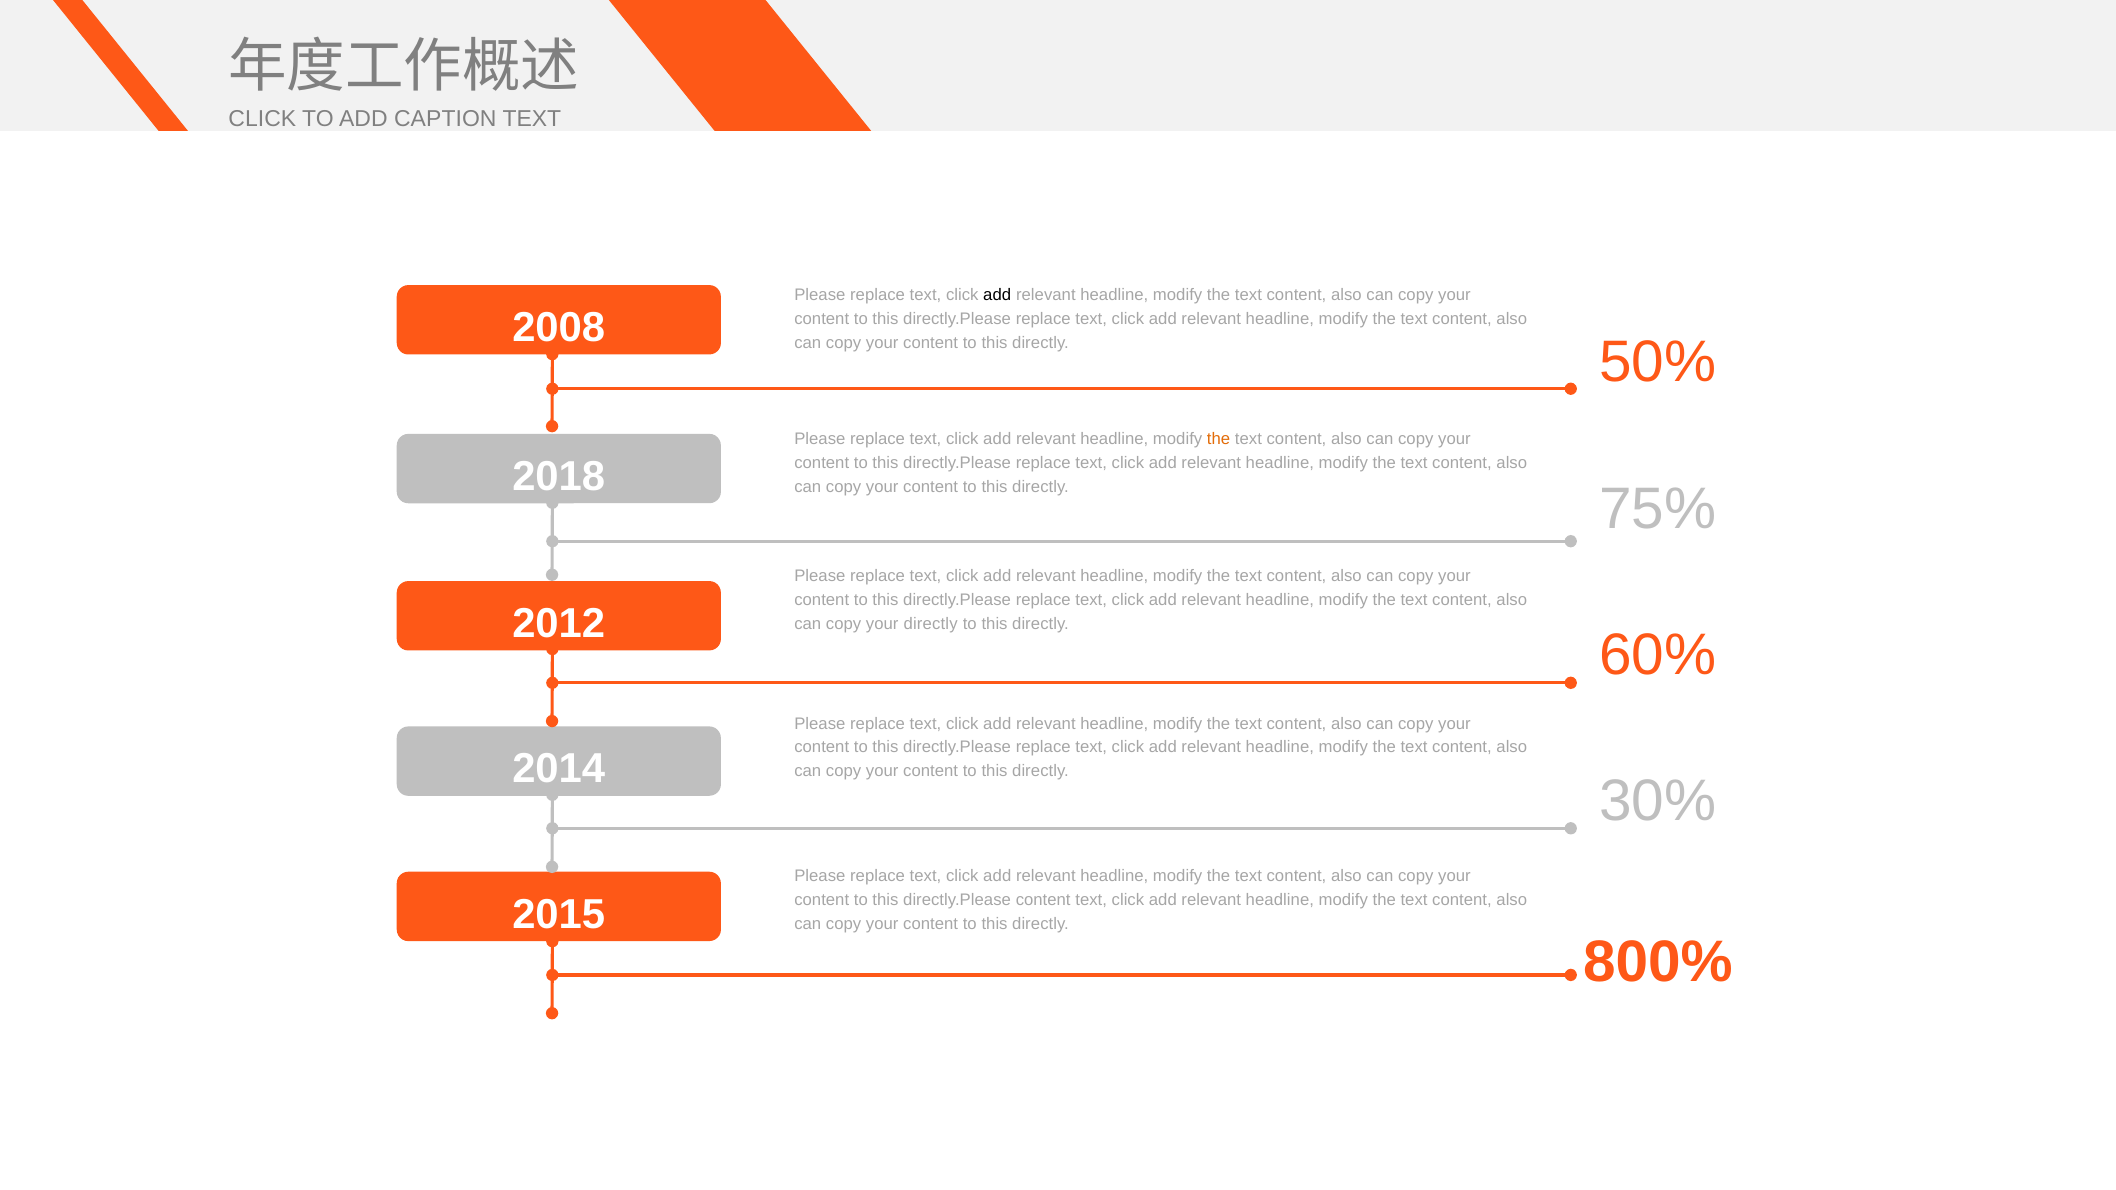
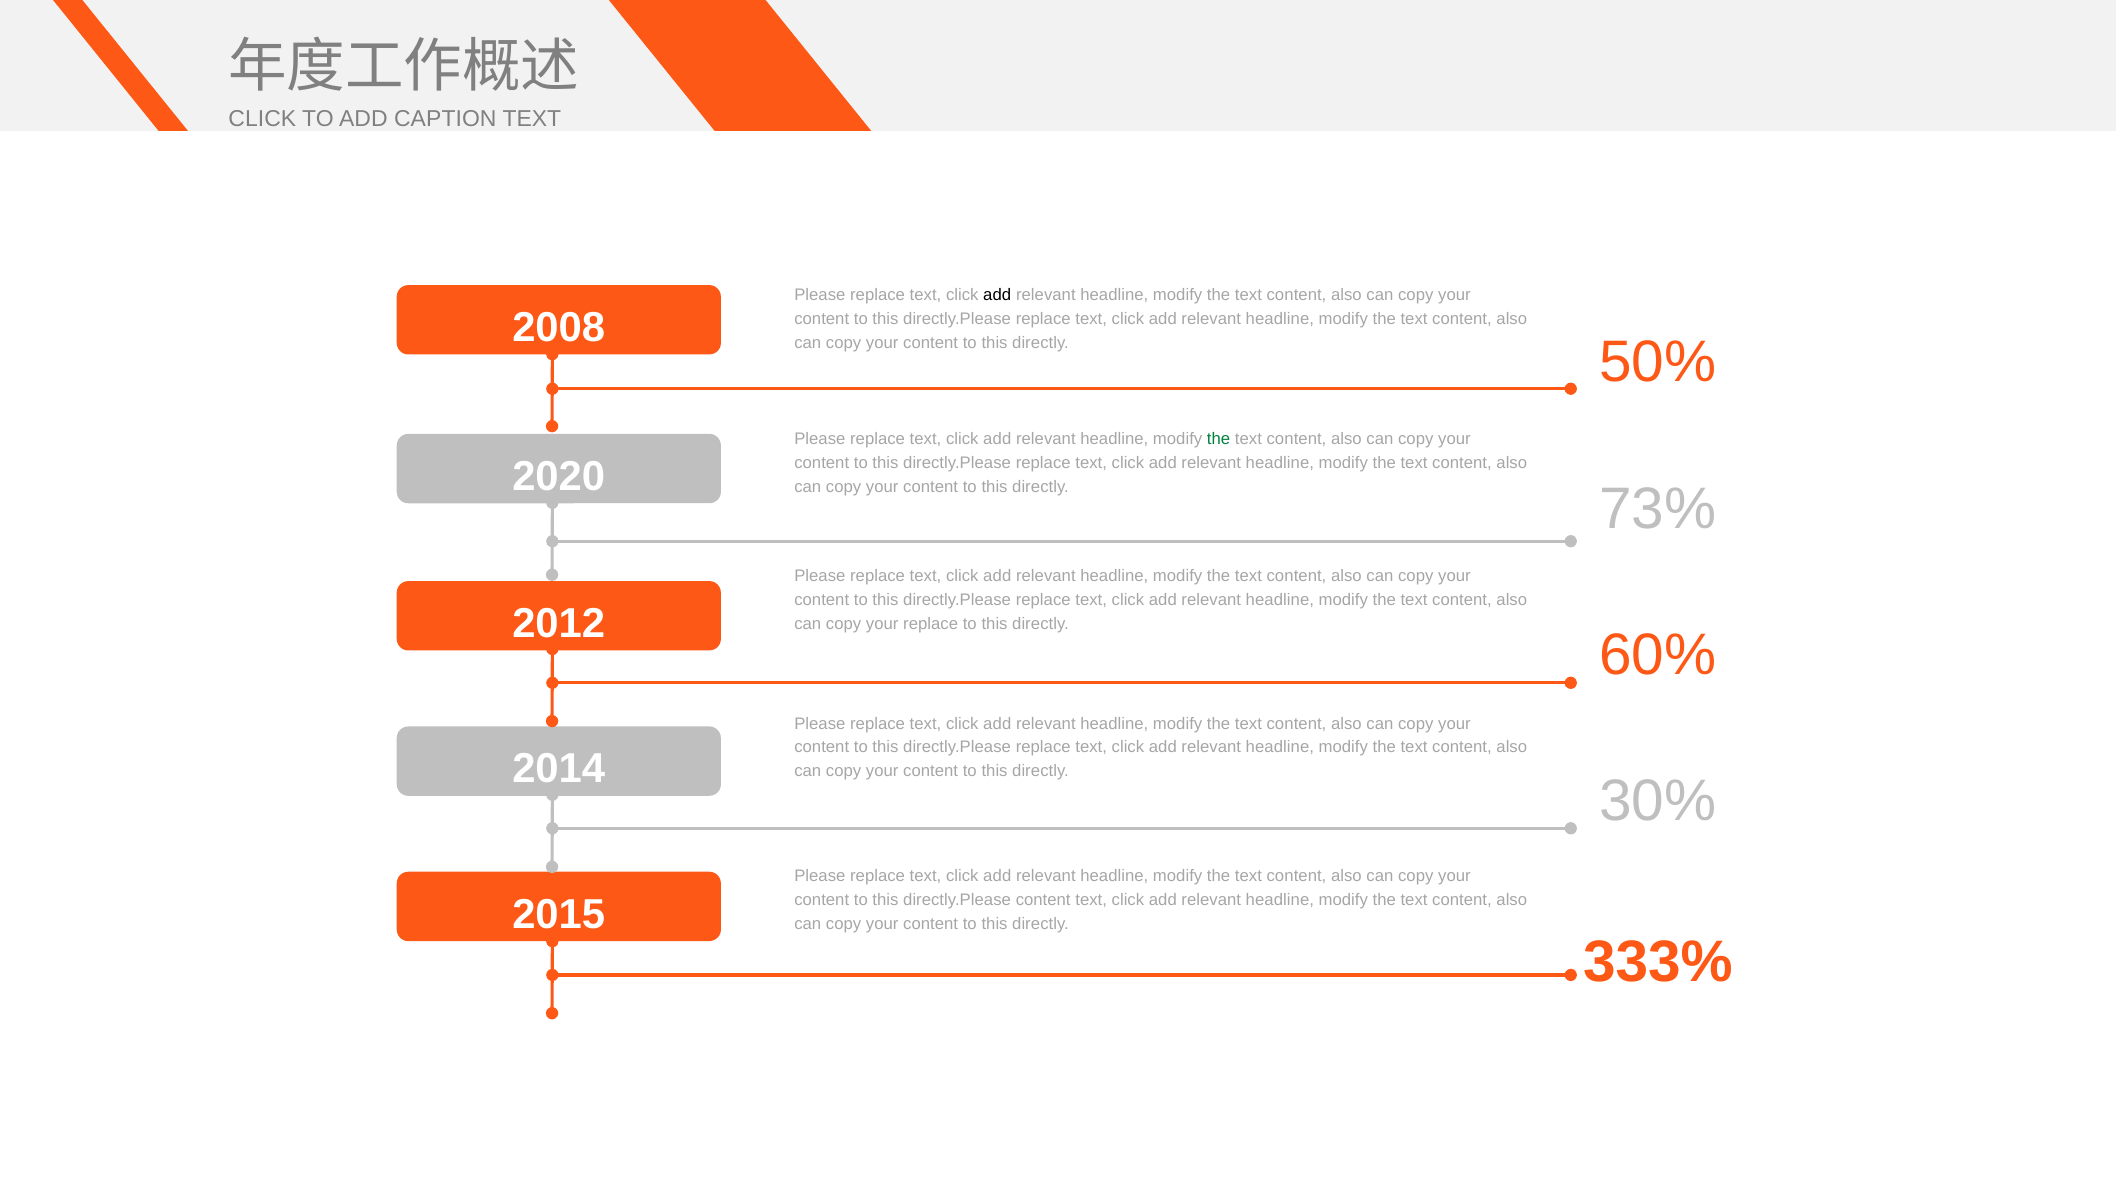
the colour: orange -> green (1219, 439)
2018: 2018 -> 2020 (559, 477)
75%: 75% -> 73% (1658, 509)
your directly: directly -> replace (931, 624)
800%: 800% -> 333% (1658, 962)
